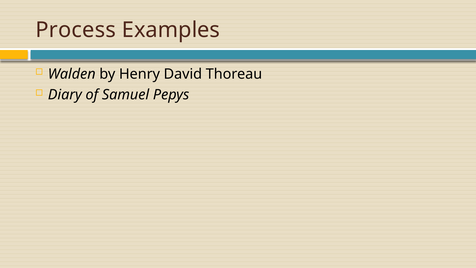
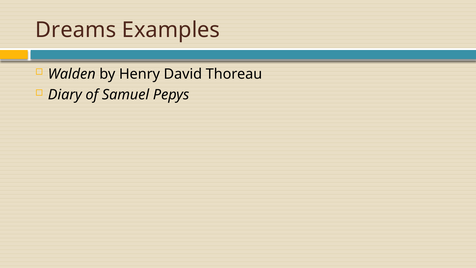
Process: Process -> Dreams (76, 30)
